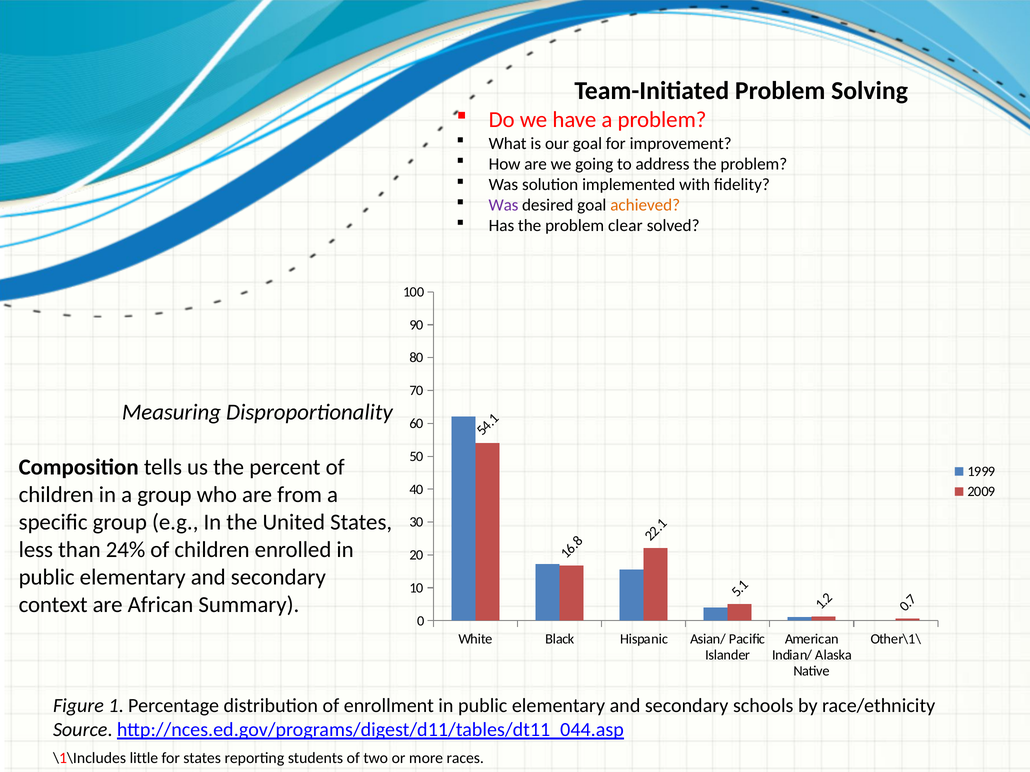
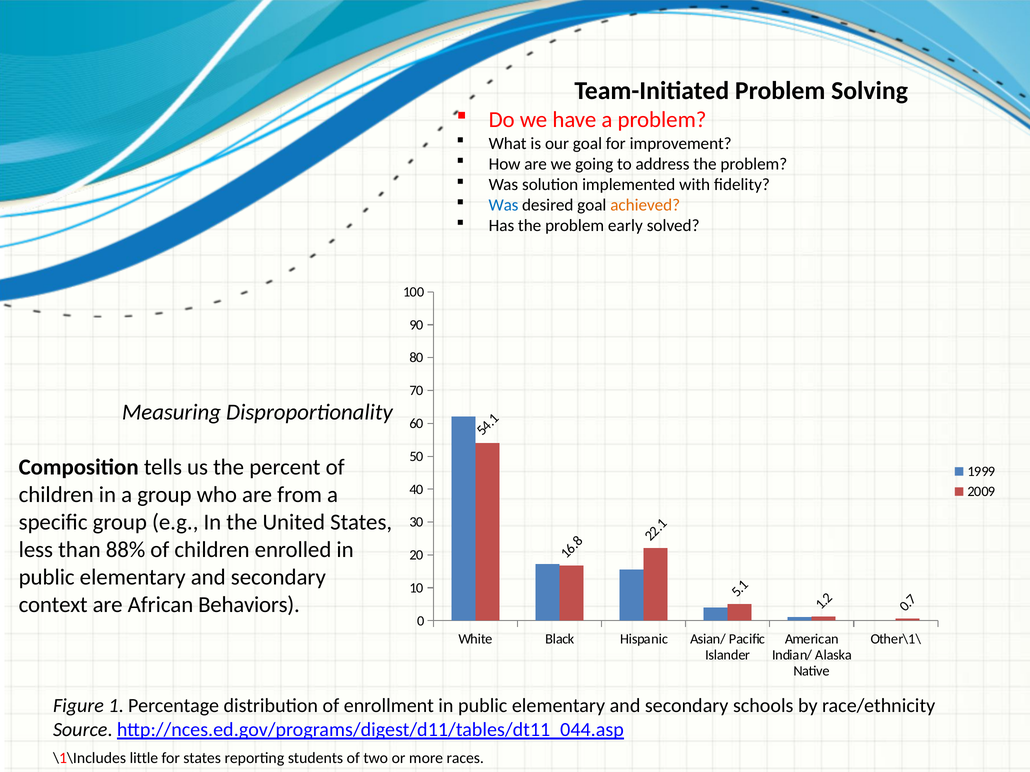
Was colour: purple -> blue (503, 205)
clear: clear -> early (625, 226)
24%: 24% -> 88% (126, 550)
Summary: Summary -> Behaviors (249, 605)
